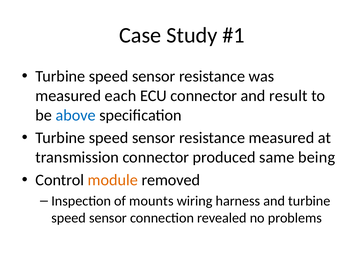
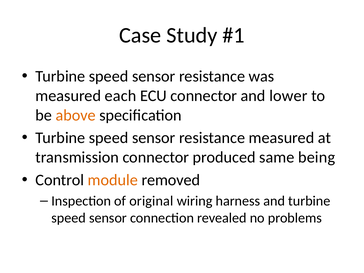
result: result -> lower (288, 96)
above colour: blue -> orange (76, 115)
mounts: mounts -> original (151, 201)
